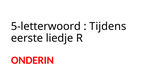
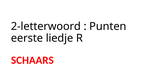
5-letterwoord: 5-letterwoord -> 2-letterwoord (46, 26)
Tijdens: Tijdens -> Punten (108, 26)
ONDERIN: ONDERIN -> SCHAARS (32, 60)
